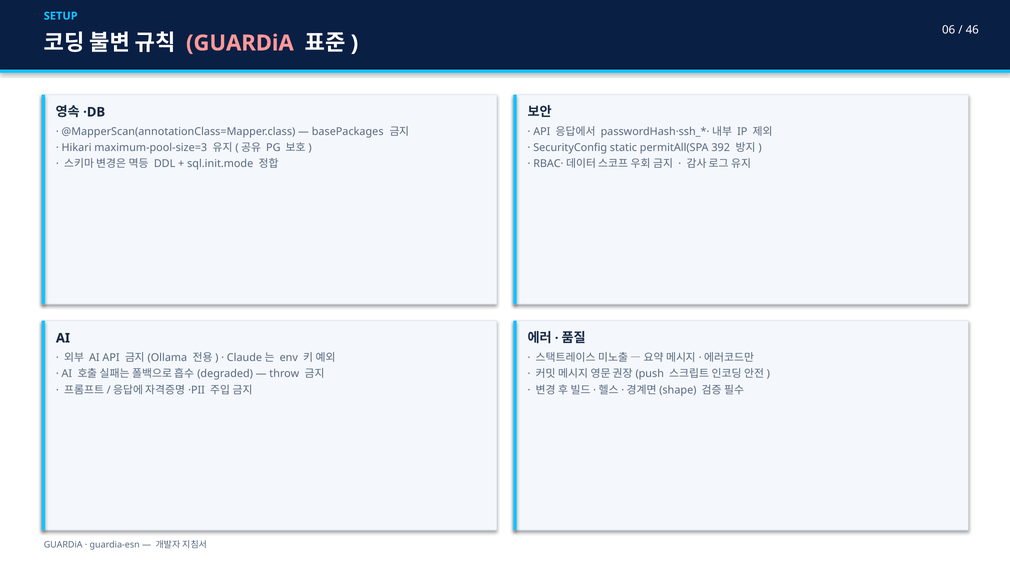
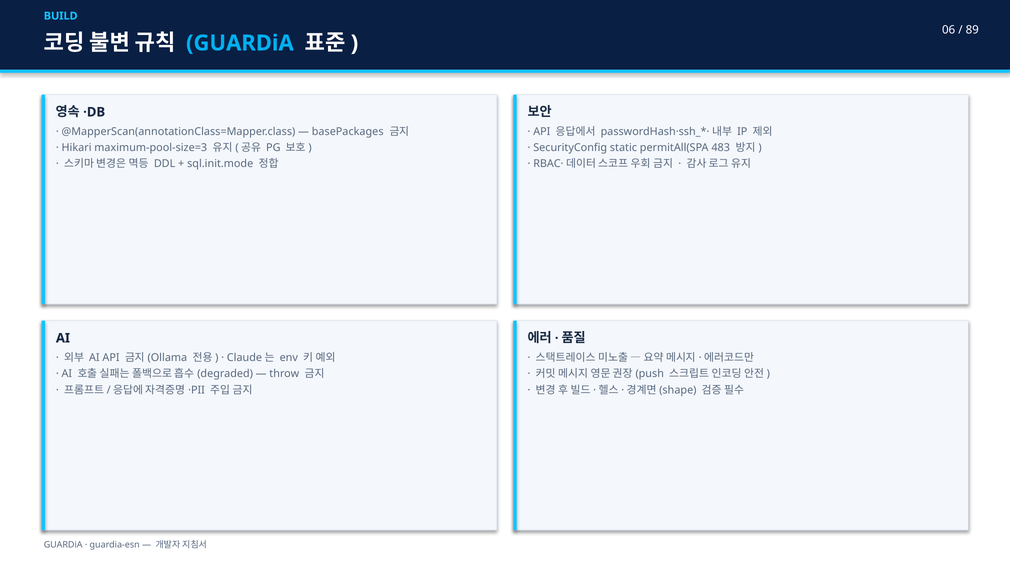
SETUP: SETUP -> BUILD (61, 16)
46: 46 -> 89 (972, 30)
GUARDiA colour: pink -> light blue (240, 43)
392: 392 -> 483 (721, 148)
